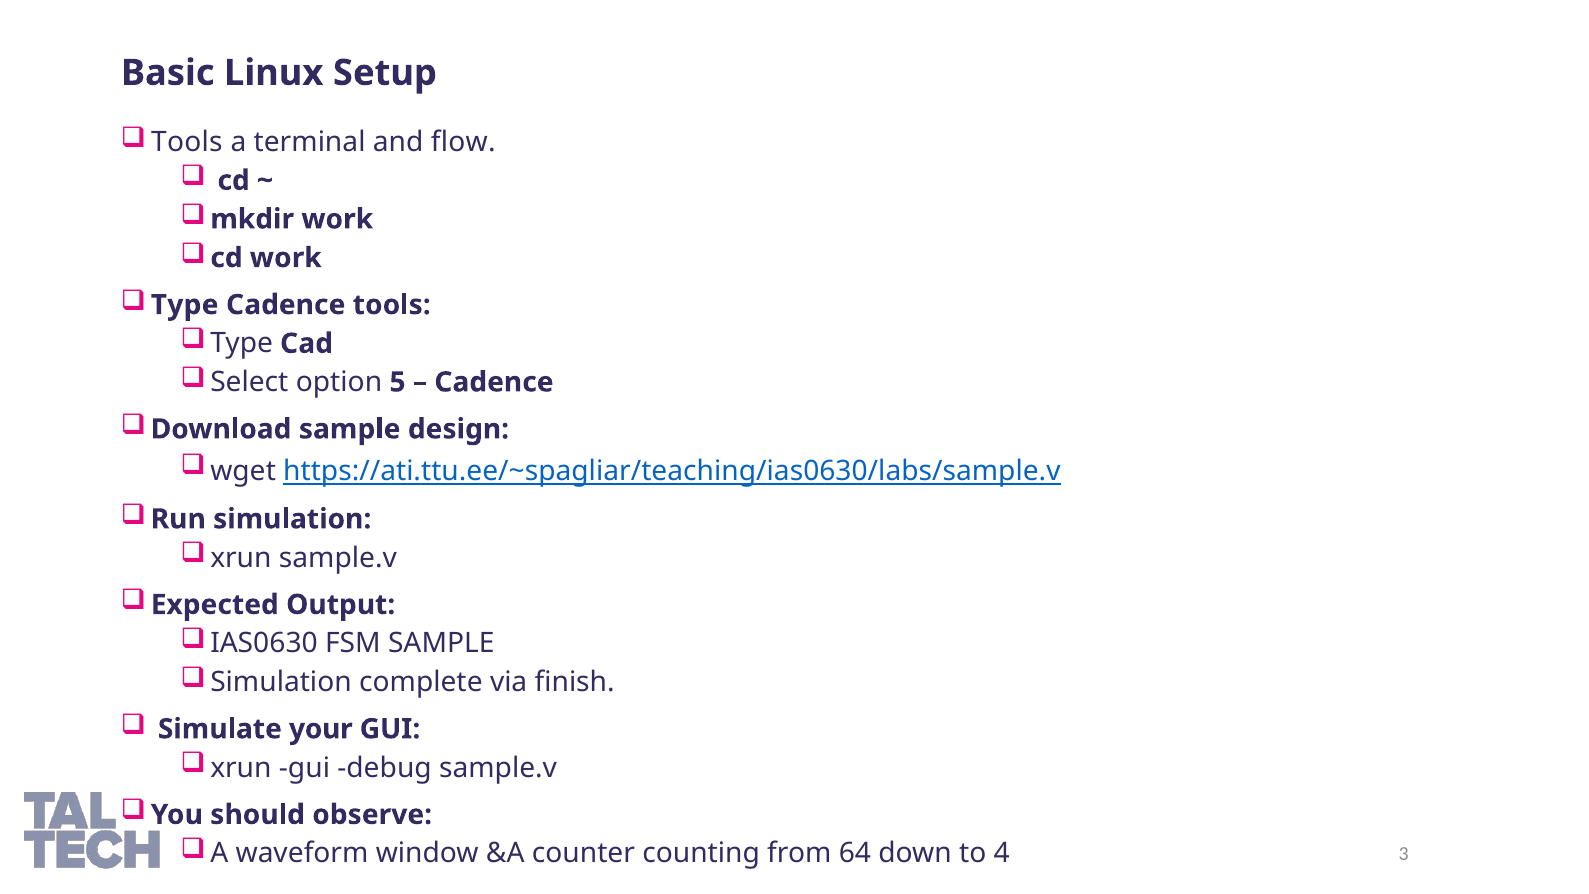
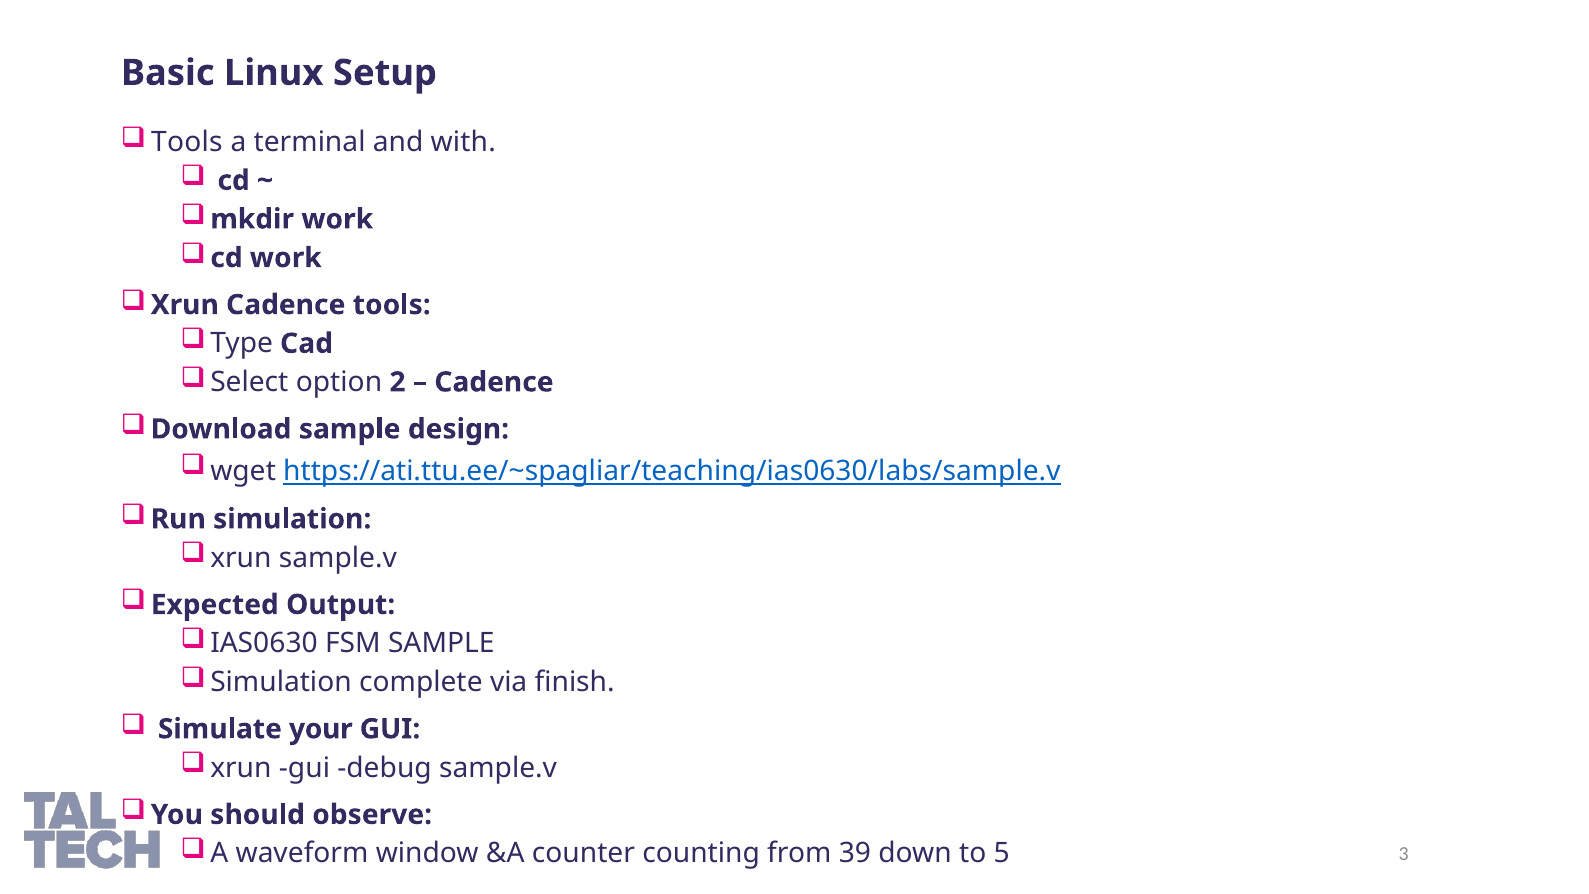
flow: flow -> with (463, 142)
Type: Type -> Xrun (185, 305)
5: 5 -> 2 (398, 382)
64: 64 -> 39 (855, 853)
4: 4 -> 5 (1002, 853)
